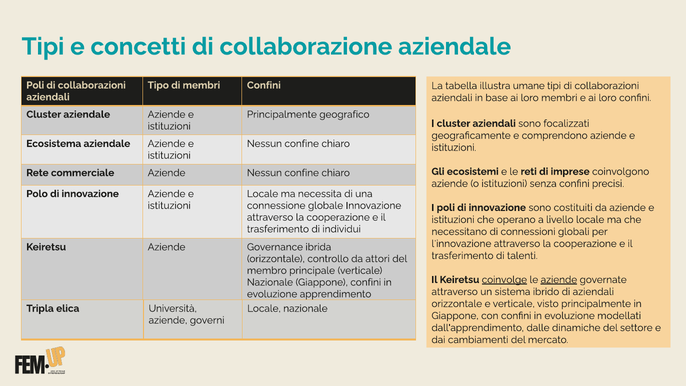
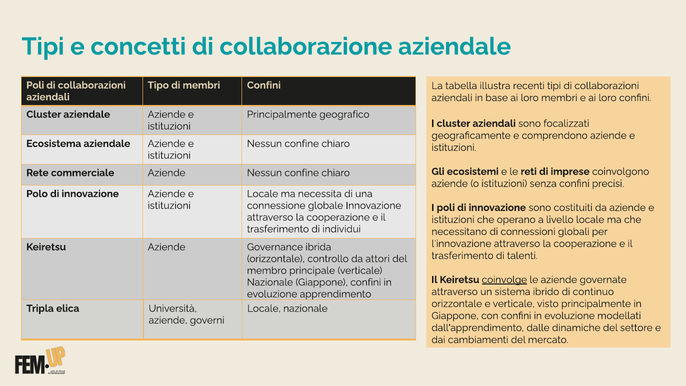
umane: umane -> recenti (529, 86)
aziende underline: present -> none (559, 280)
di aziendali: aziendali -> continuo (593, 292)
